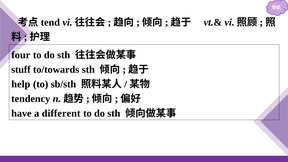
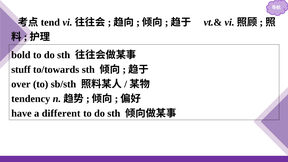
four: four -> bold (21, 55)
help: help -> over (21, 84)
